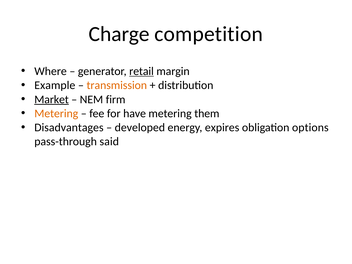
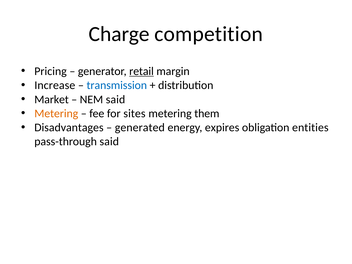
Where: Where -> Pricing (51, 71)
Example: Example -> Increase (55, 85)
transmission colour: orange -> blue (117, 85)
Market underline: present -> none (52, 99)
NEM firm: firm -> said (115, 99)
have: have -> sites (134, 113)
developed: developed -> generated (140, 128)
options: options -> entities (310, 128)
